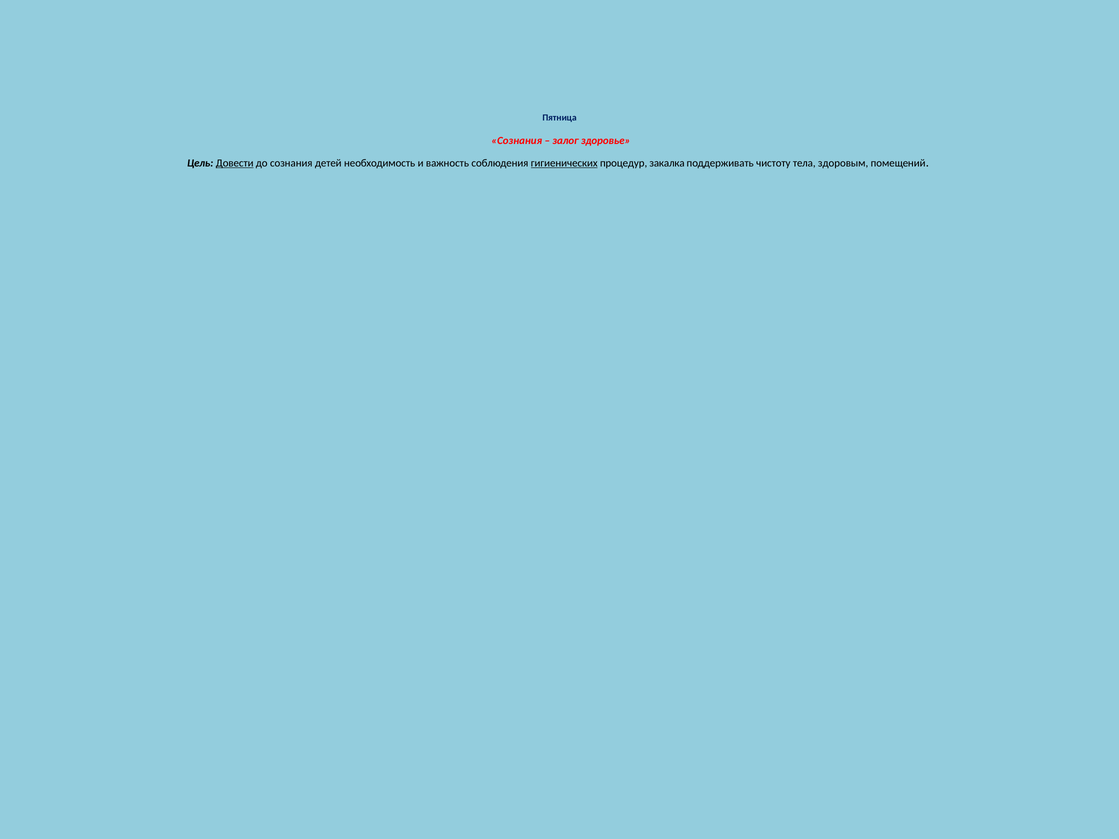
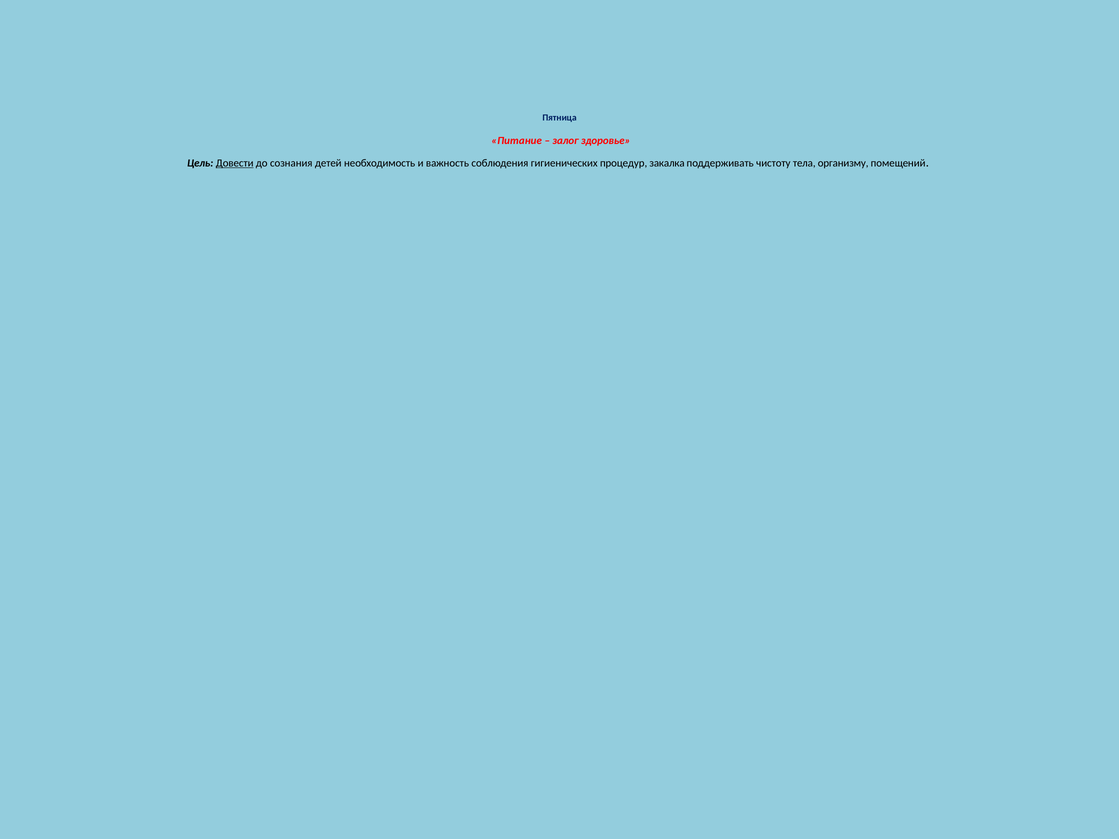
Сознания: Сознания -> Питание (517, 141)
гигиенических underline: present -> none (564, 163)
здоровым: здоровым -> организму (843, 163)
